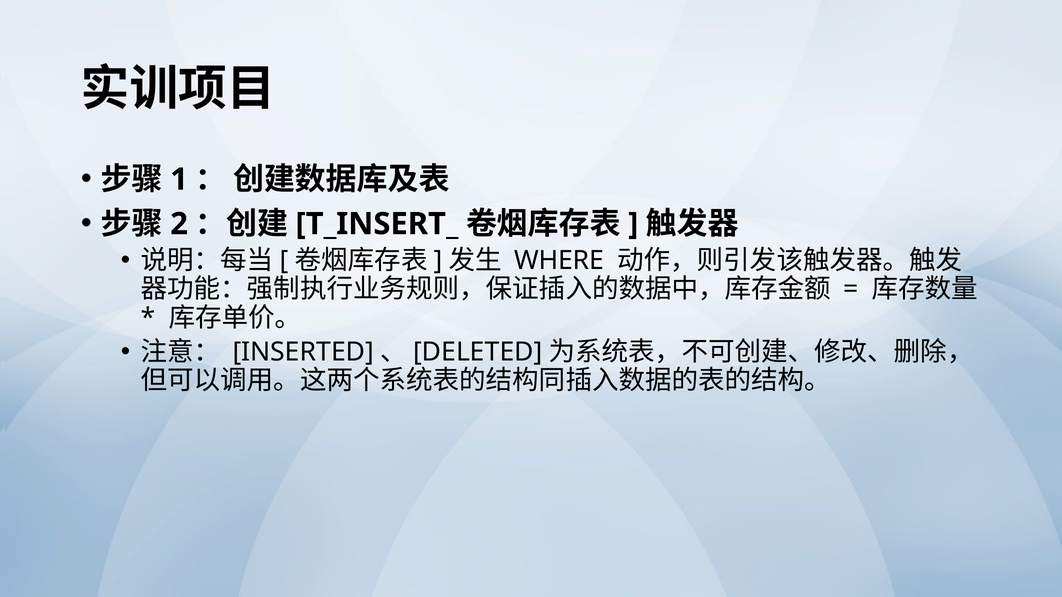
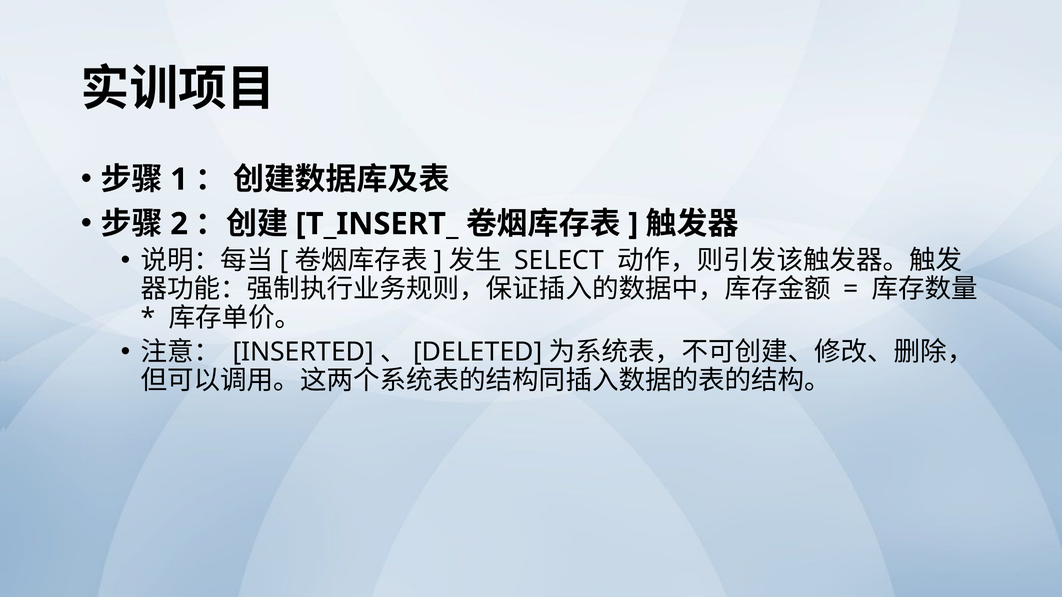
WHERE: WHERE -> SELECT (559, 261)
